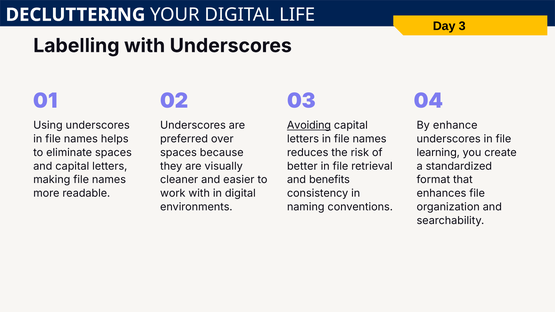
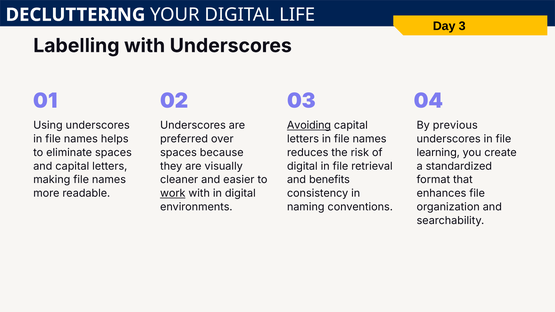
enhance: enhance -> previous (455, 125)
better: better -> digital (302, 166)
work underline: none -> present (173, 193)
